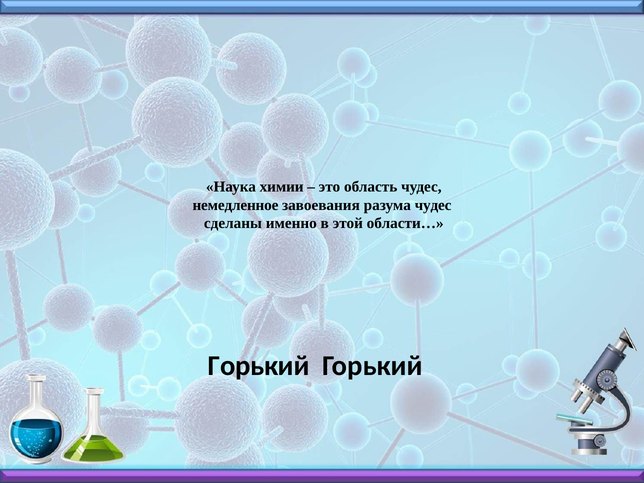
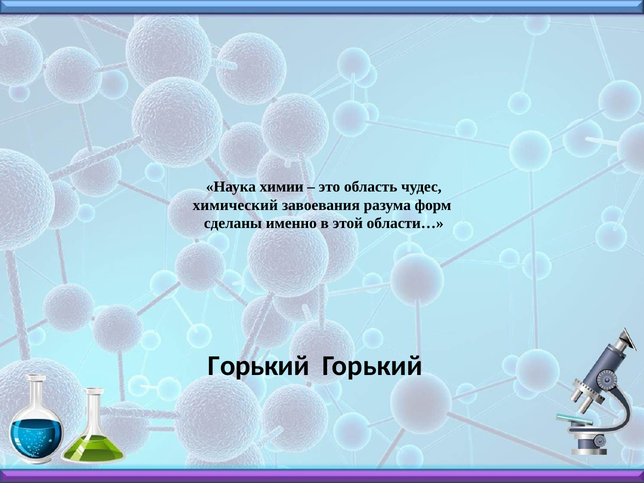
немедленное: немедленное -> химический (235, 205)
разума чудес: чудес -> форм (433, 205)
